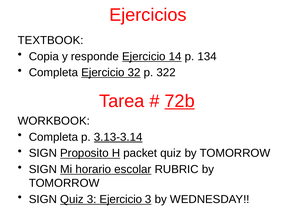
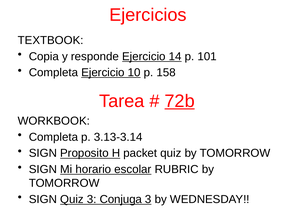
134: 134 -> 101 (207, 56)
32: 32 -> 10 (134, 73)
322: 322 -> 158 (166, 73)
3.13-3.14 underline: present -> none (118, 137)
3 Ejercicio: Ejercicio -> Conjuga (121, 199)
